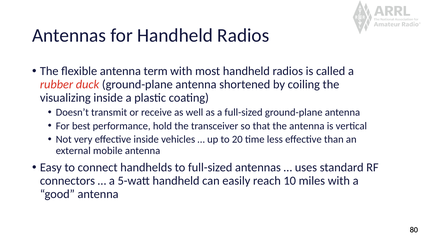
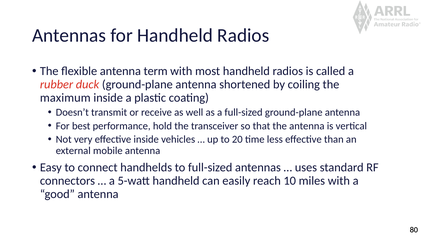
visualizing: visualizing -> maximum (65, 98)
